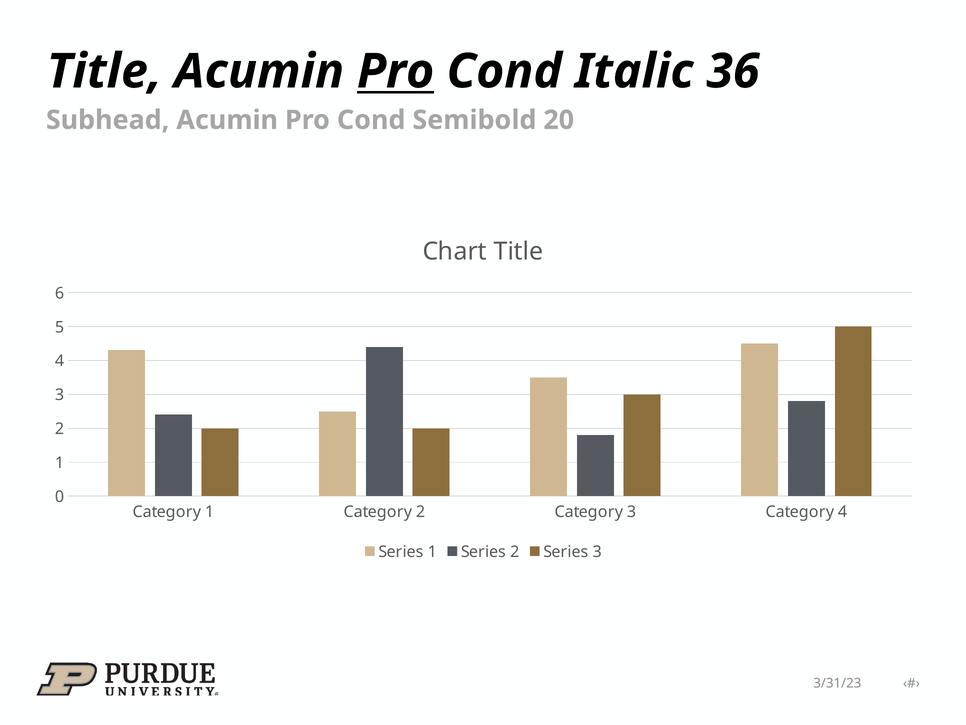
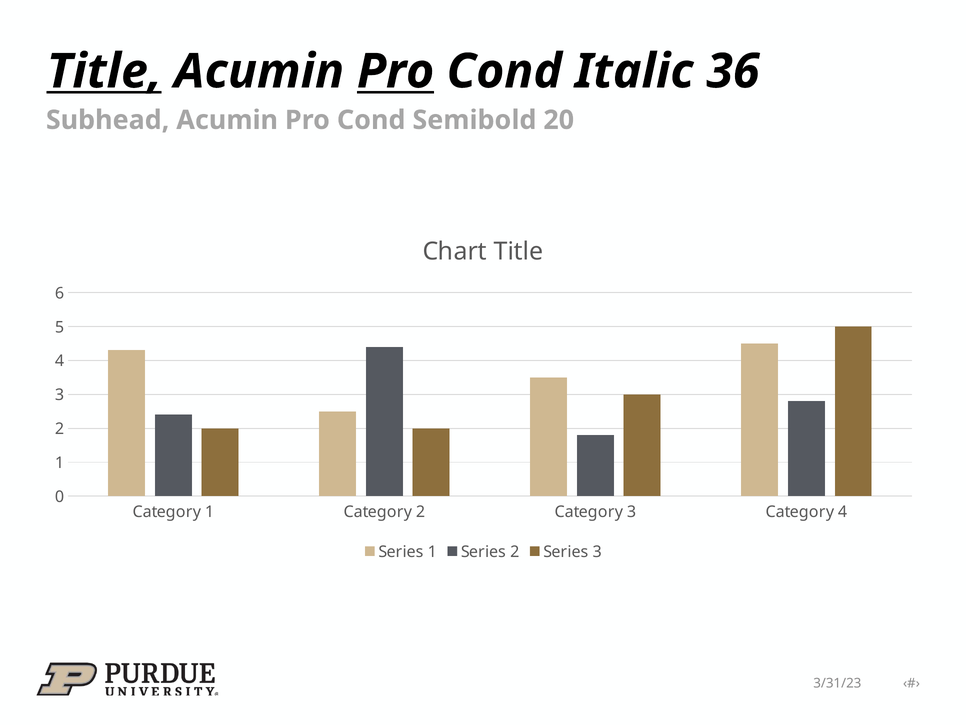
Title underline: none -> present (104, 71)
